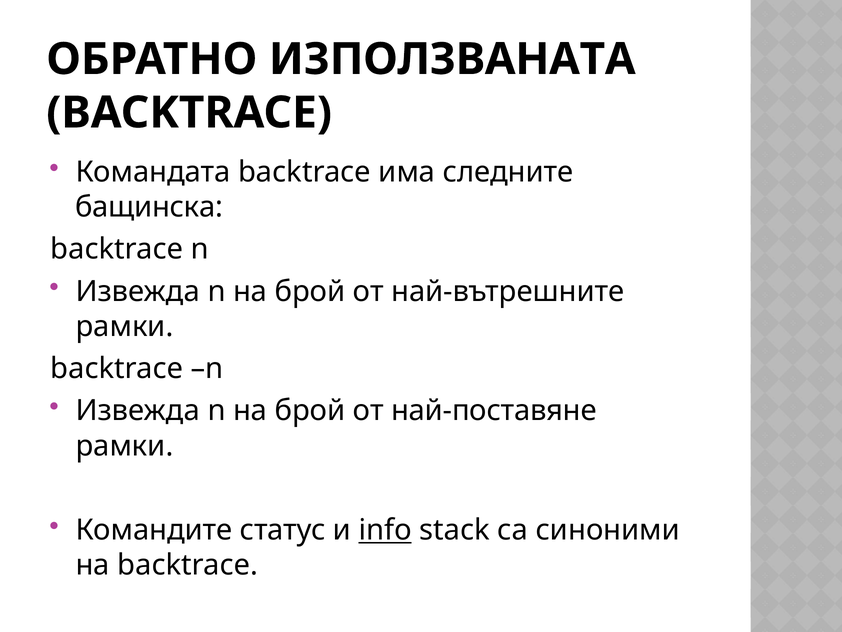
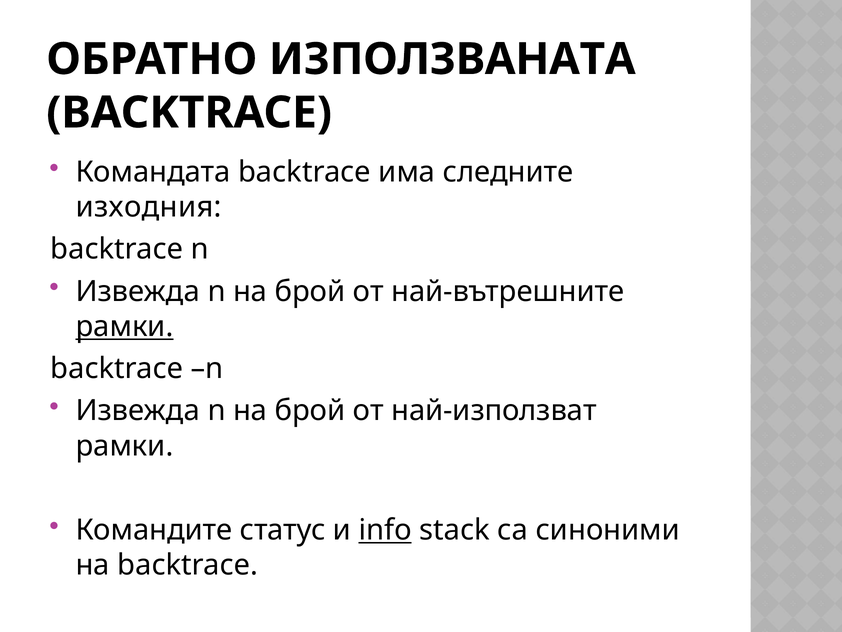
бащинска: бащинска -> изходния (149, 207)
рамки underline: none -> present (125, 326)
най-поставяне: най-поставяне -> най-използват (494, 410)
